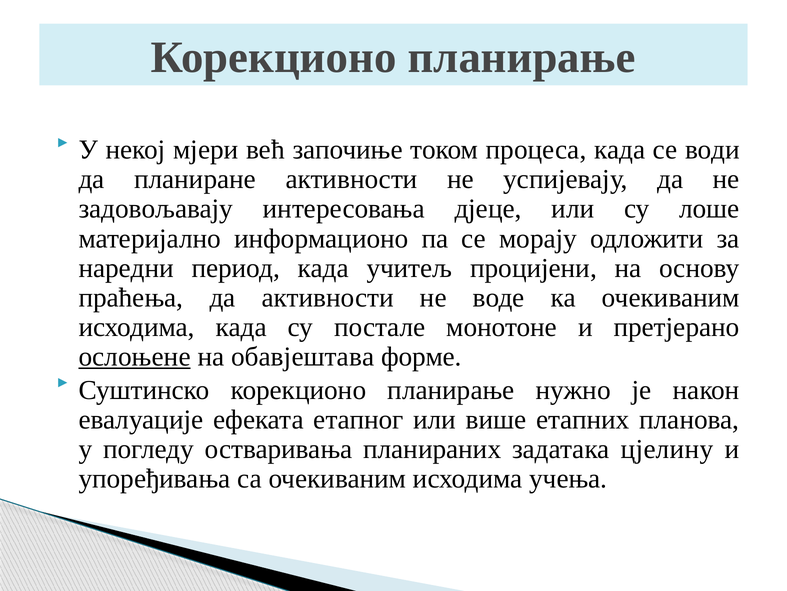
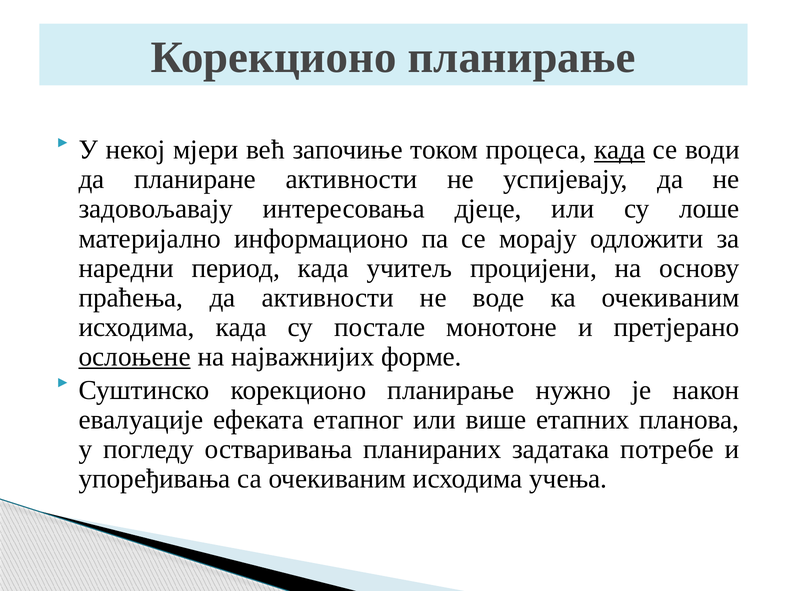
када underline: none -> present (620, 150)
обавјештава: обавјештава -> најважнијих (303, 356)
цјелину: цјелину -> потребе (667, 449)
